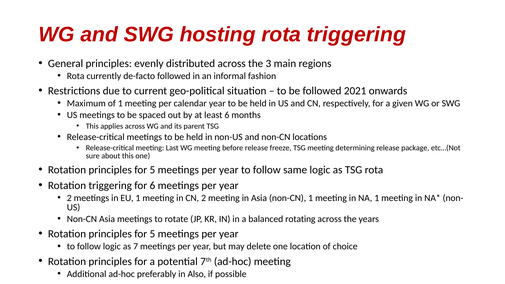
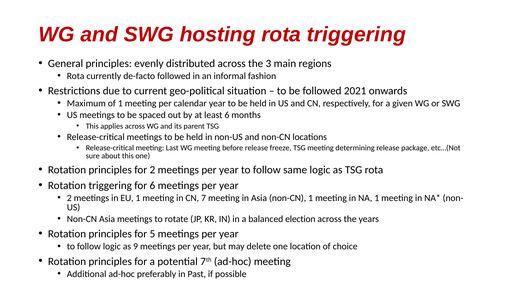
5: 5 -> 2 (152, 170)
CN 2: 2 -> 7 (204, 198)
rotating: rotating -> election (300, 219)
7: 7 -> 9 (136, 247)
Also: Also -> Past (197, 274)
